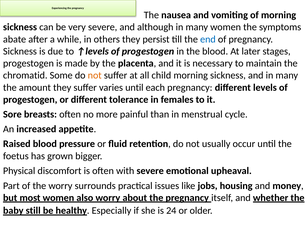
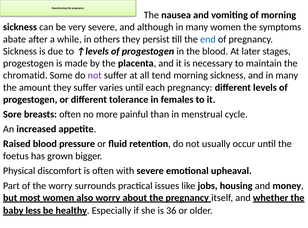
not colour: orange -> purple (95, 75)
child: child -> tend (161, 75)
still: still -> less (33, 211)
24: 24 -> 36 (171, 211)
